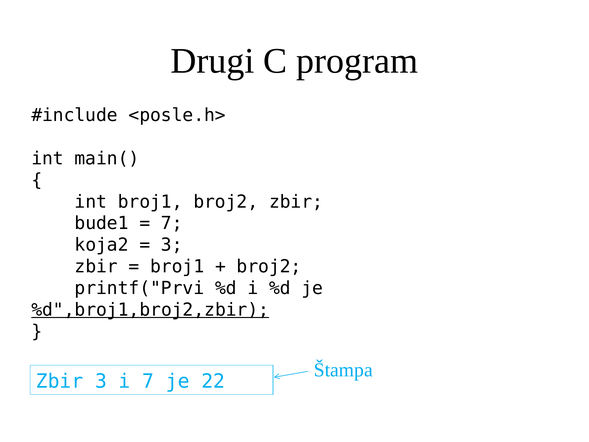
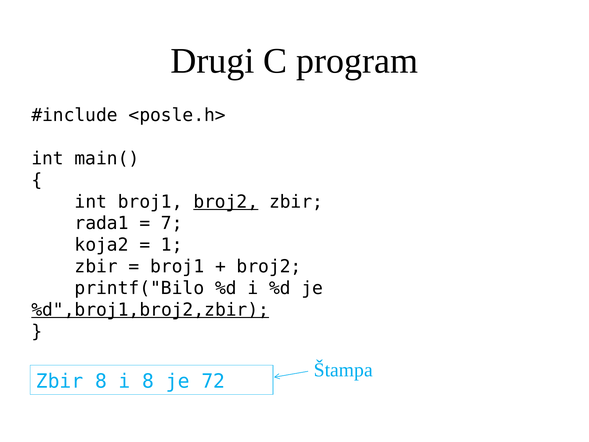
broj2 underline: none -> present (226, 202)
bude1: bude1 -> rada1 (102, 223)
3: 3 -> 1 (172, 245)
printf("Prvi: printf("Prvi -> printf("Bilo (139, 288)
Zbir 3: 3 -> 8 (101, 381)
i 7: 7 -> 8 (148, 381)
22: 22 -> 72 (213, 381)
